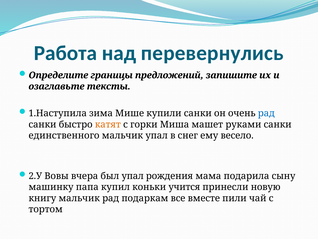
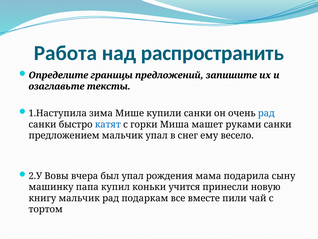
перевернулись: перевернулись -> распространить (212, 53)
катят colour: orange -> blue (108, 124)
единственного: единственного -> предложением (64, 135)
